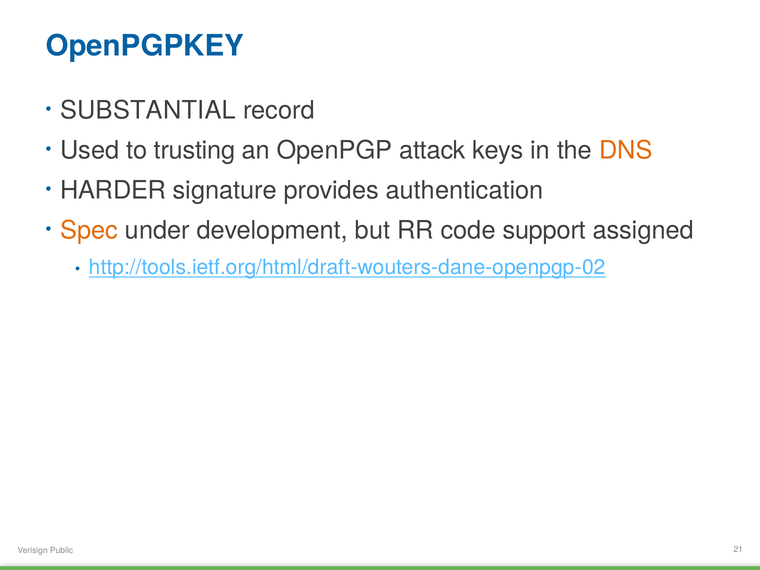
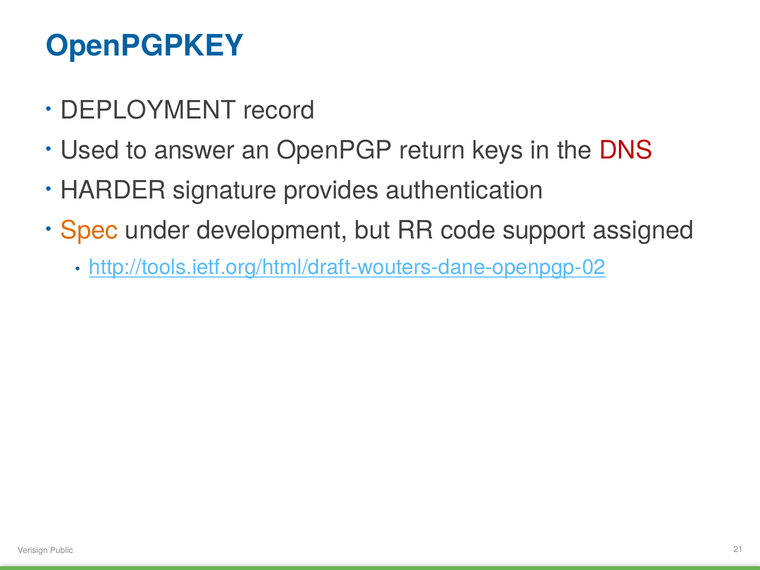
SUBSTANTIAL: SUBSTANTIAL -> DEPLOYMENT (148, 110)
trusting: trusting -> answer (194, 150)
attack: attack -> return (432, 150)
DNS colour: orange -> red (626, 150)
